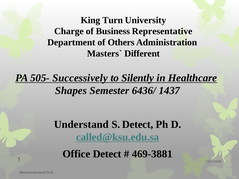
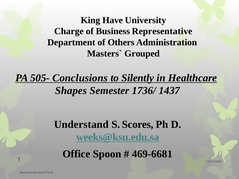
Turn: Turn -> Have (113, 20)
Different: Different -> Grouped (142, 54)
Successively: Successively -> Conclusions (80, 78)
6436/: 6436/ -> 1736/ (144, 91)
S Detect: Detect -> Scores (138, 125)
called@ksu.edu.sa: called@ksu.edu.sa -> weeks@ksu.edu.sa (118, 137)
Office Detect: Detect -> Spoon (107, 154)
469-3881: 469-3881 -> 469-6681 (152, 154)
